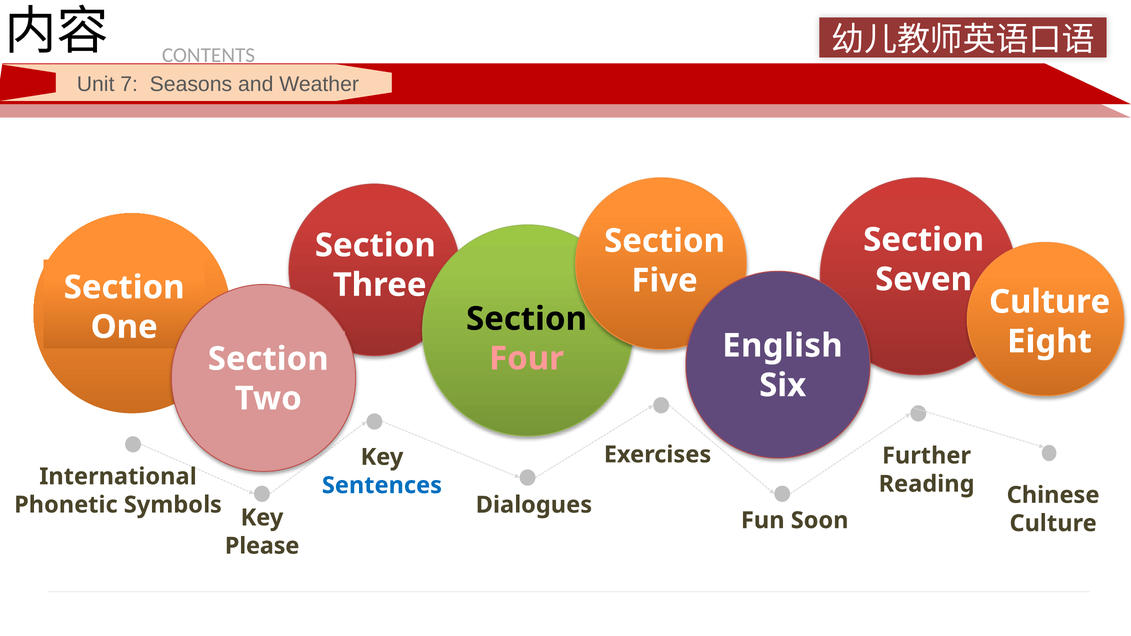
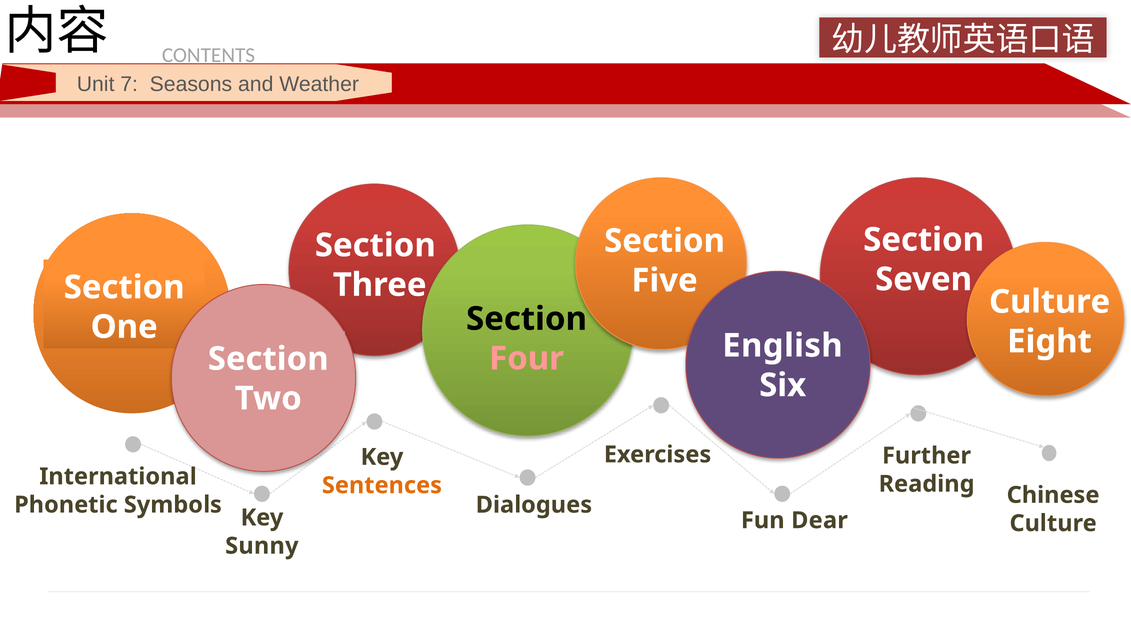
Sentences colour: blue -> orange (382, 486)
Soon: Soon -> Dear (819, 521)
Please: Please -> Sunny (262, 546)
